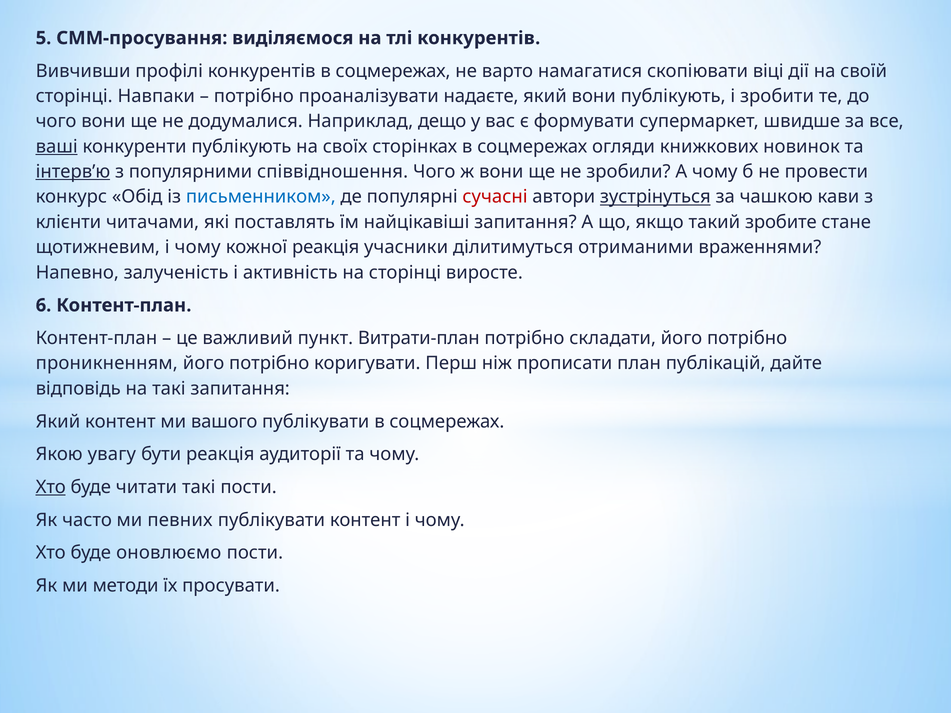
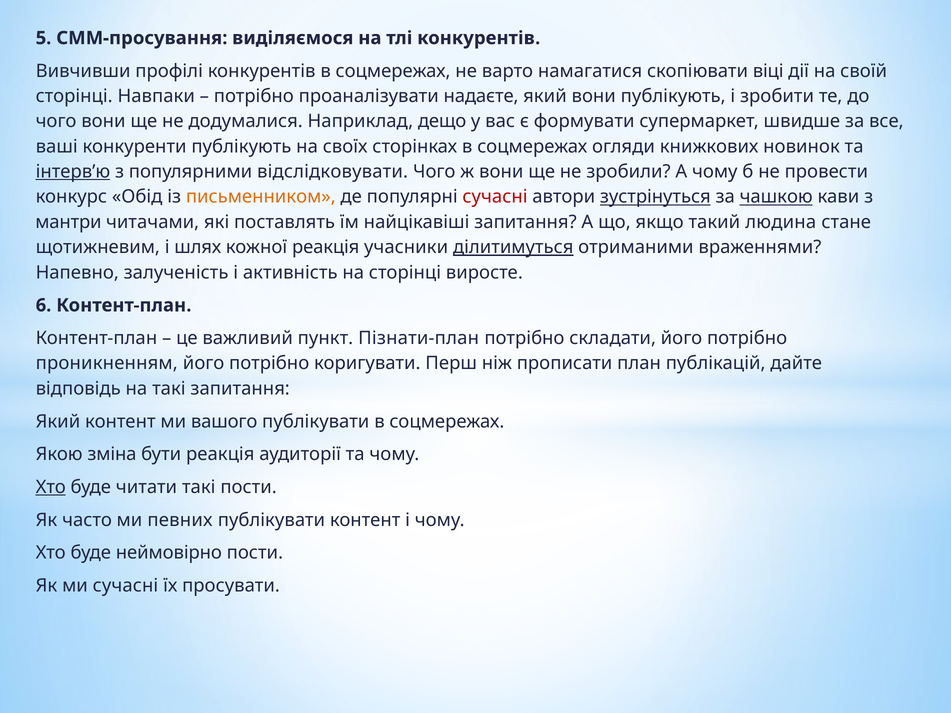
ваші underline: present -> none (57, 147)
співвідношення: співвідношення -> відслідковувати (333, 172)
письменником colour: blue -> orange (261, 197)
чашкою underline: none -> present (776, 197)
клієнти: клієнти -> мантри (68, 222)
зробите: зробите -> людина (781, 222)
щотижневим і чому: чому -> шлях (198, 247)
ділитимуться underline: none -> present (513, 247)
Витрати-план: Витрати-план -> Пізнати-план (419, 338)
увагу: увагу -> зміна (112, 454)
оновлюємо: оновлюємо -> неймовірно (169, 553)
ми методи: методи -> сучасні (125, 586)
